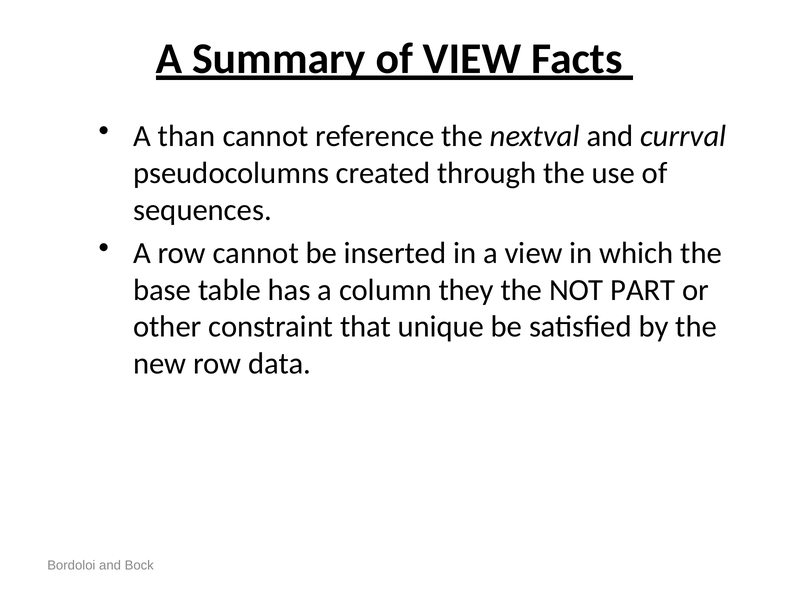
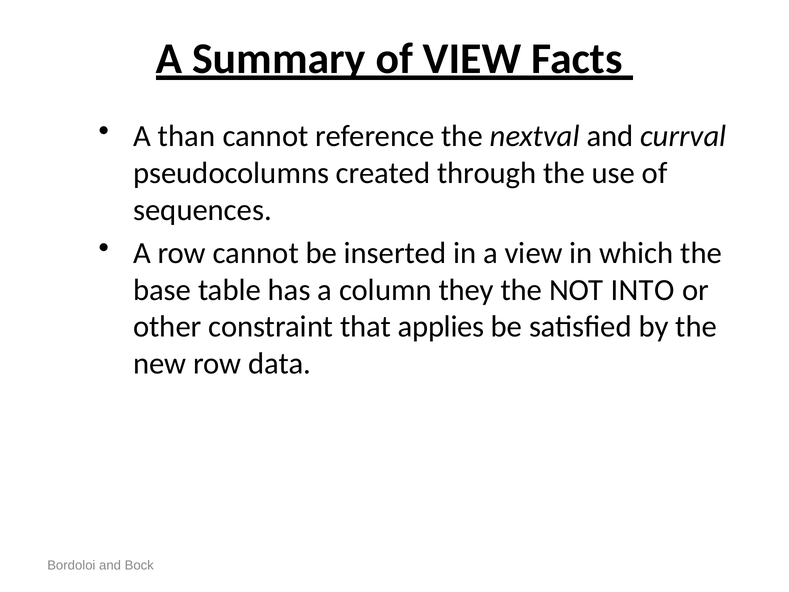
PART: PART -> INTO (643, 290)
unique: unique -> applies (441, 327)
